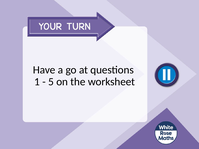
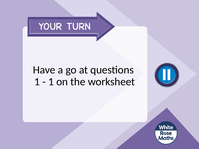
5: 5 -> 1 (51, 82)
